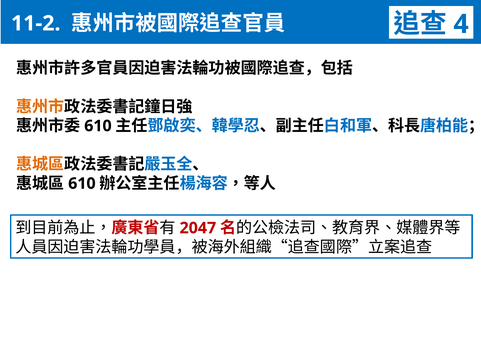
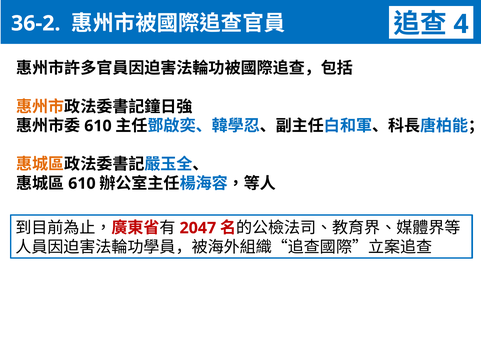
11-2: 11-2 -> 36-2 (36, 23)
